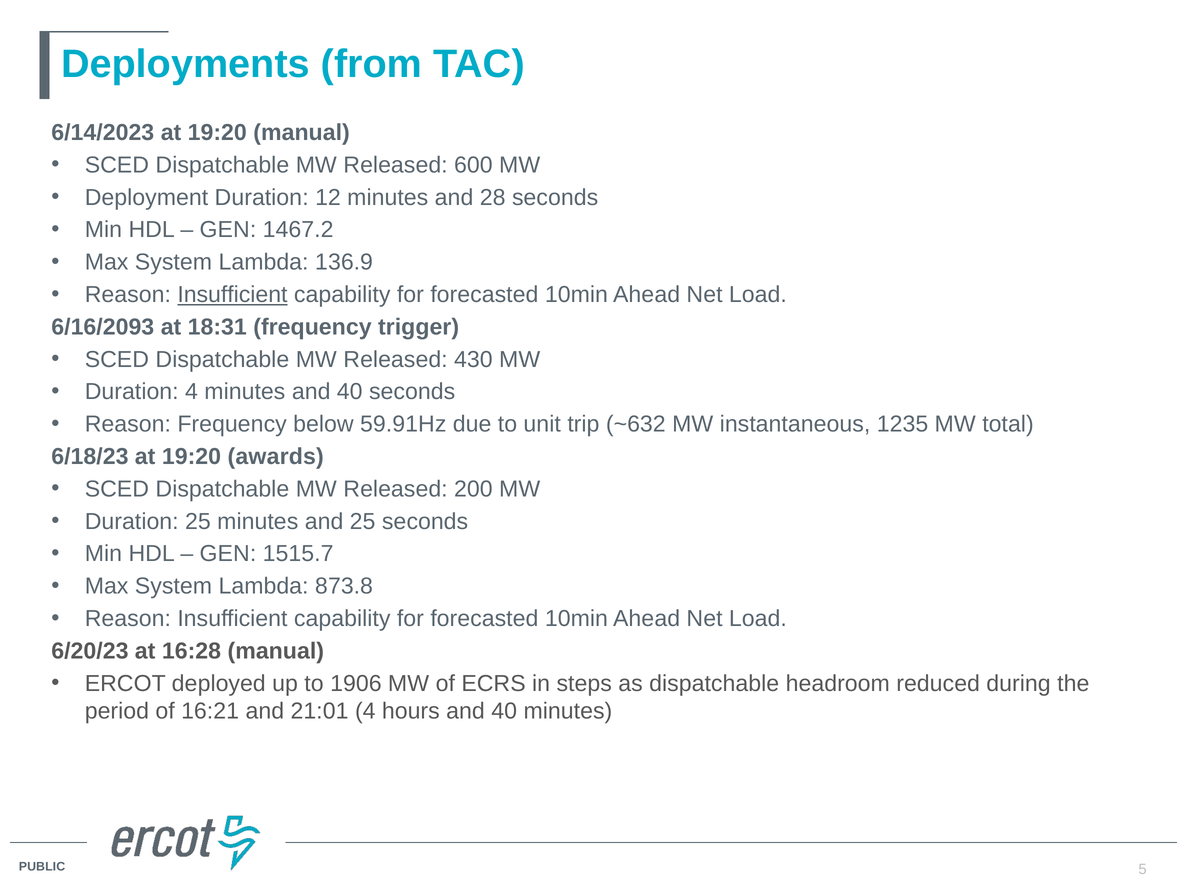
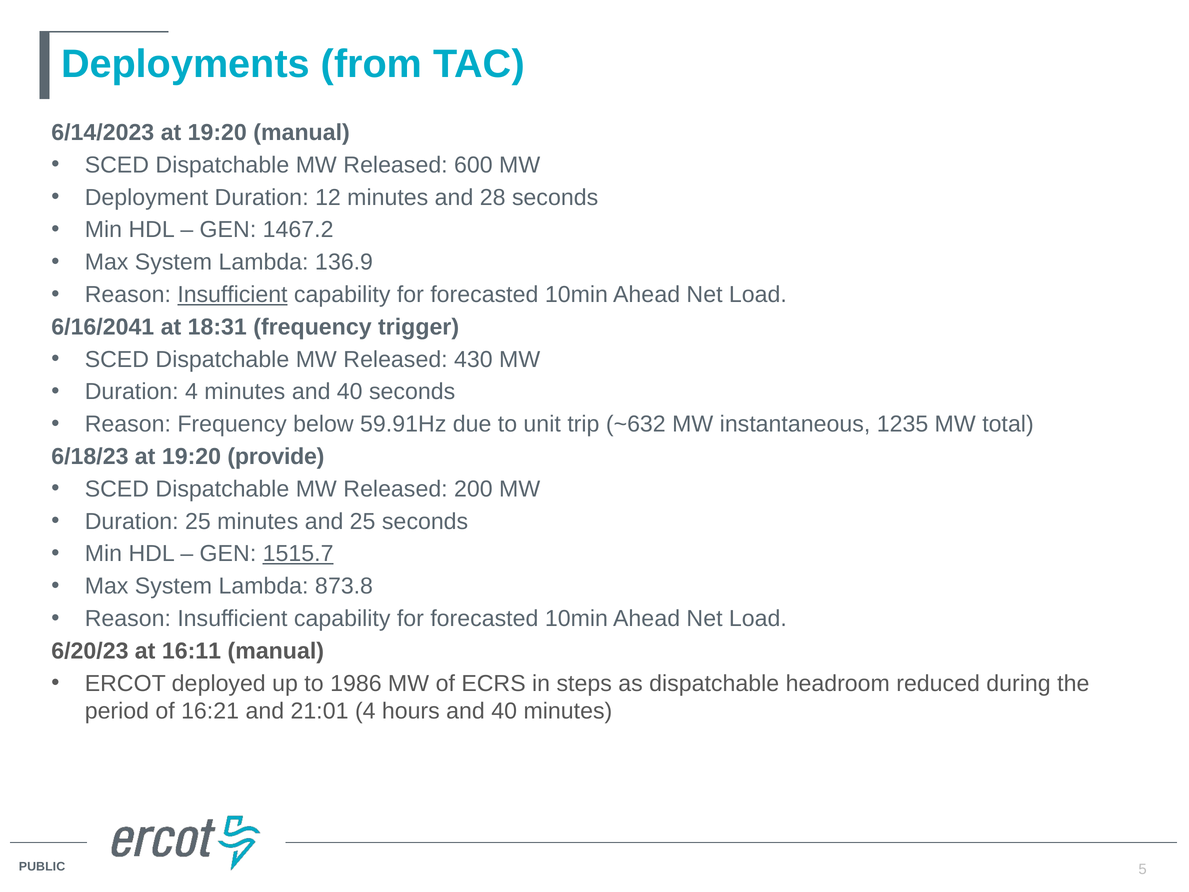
6/16/2093: 6/16/2093 -> 6/16/2041 (103, 327)
awards: awards -> provide (276, 457)
1515.7 underline: none -> present (298, 554)
16:28: 16:28 -> 16:11 (191, 651)
1906: 1906 -> 1986 (356, 683)
